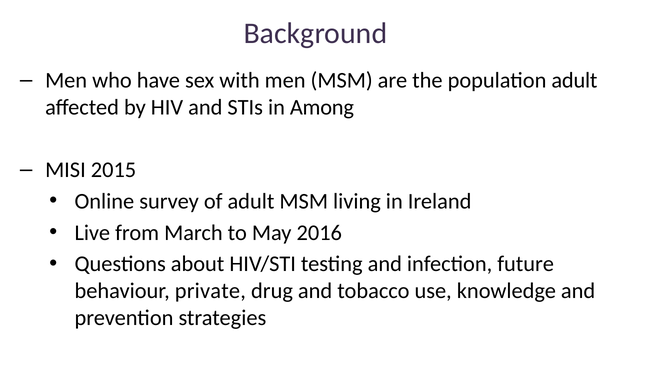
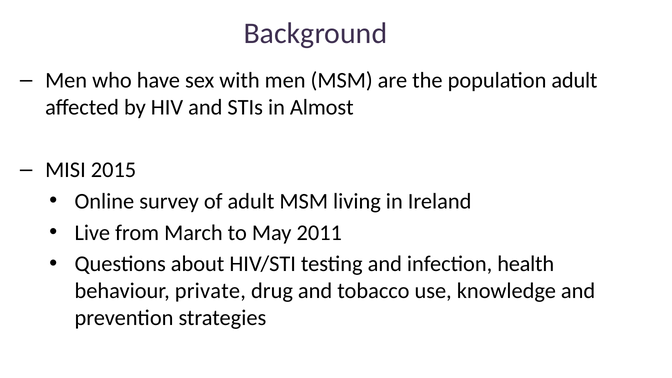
Among: Among -> Almost (322, 107)
2016: 2016 -> 2011 (319, 233)
future: future -> health (526, 264)
